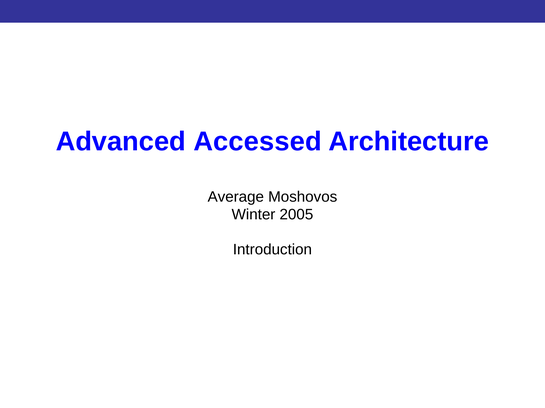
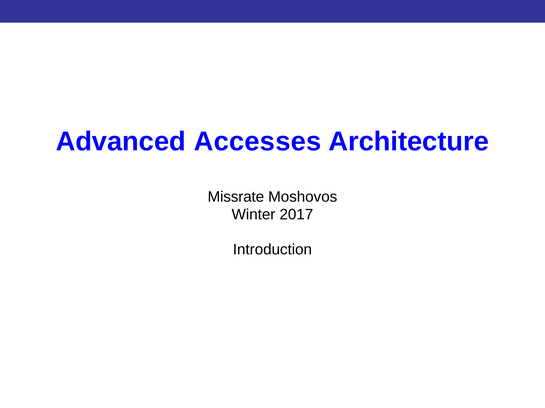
Accessed: Accessed -> Accesses (258, 142)
Average: Average -> Missrate (236, 197)
2005: 2005 -> 2017 (296, 215)
